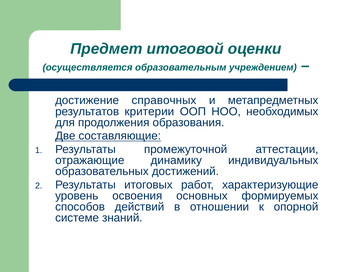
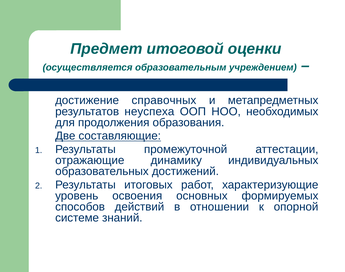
критерии: критерии -> неуспеха (149, 111)
